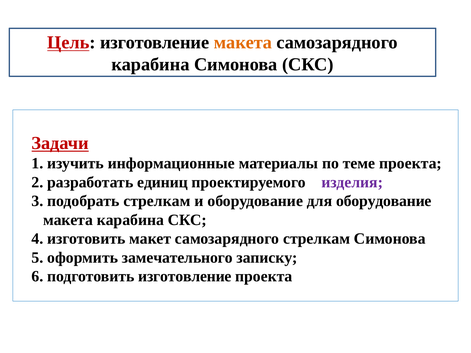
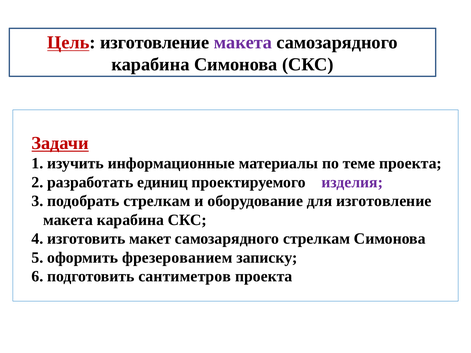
макета colour: orange -> purple (243, 43)
для оборудование: оборудование -> изготовление (384, 201)
замечательного: замечательного -> фрезерованием (177, 258)
подготовить изготовление: изготовление -> сантиметров (185, 277)
